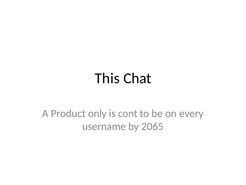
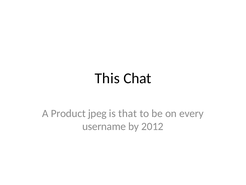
only: only -> jpeg (97, 113)
cont: cont -> that (128, 113)
2065: 2065 -> 2012 (152, 126)
